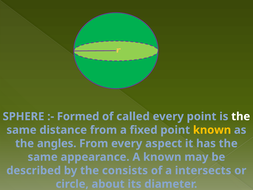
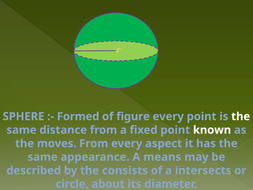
called: called -> figure (133, 116)
known colour: yellow -> white (212, 130)
angles: angles -> moves (57, 143)
A known: known -> means (162, 157)
